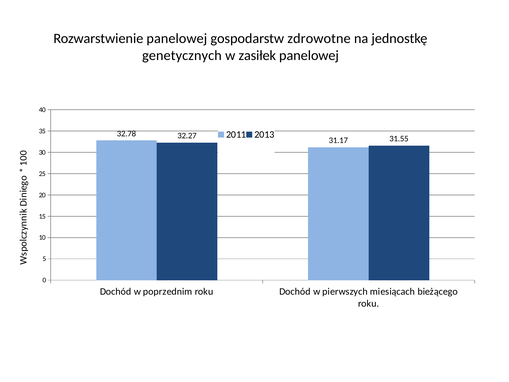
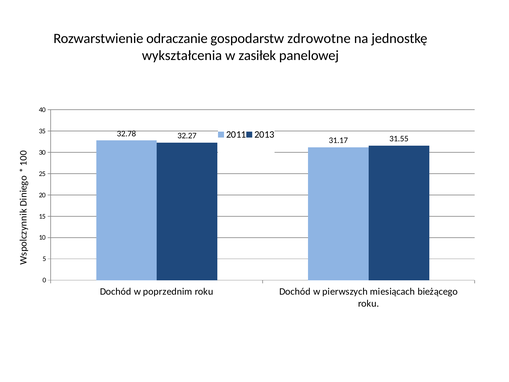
Rozwarstwienie panelowej: panelowej -> odraczanie (177, 38)
genetycznych: genetycznych -> wykształcenia (182, 55)
